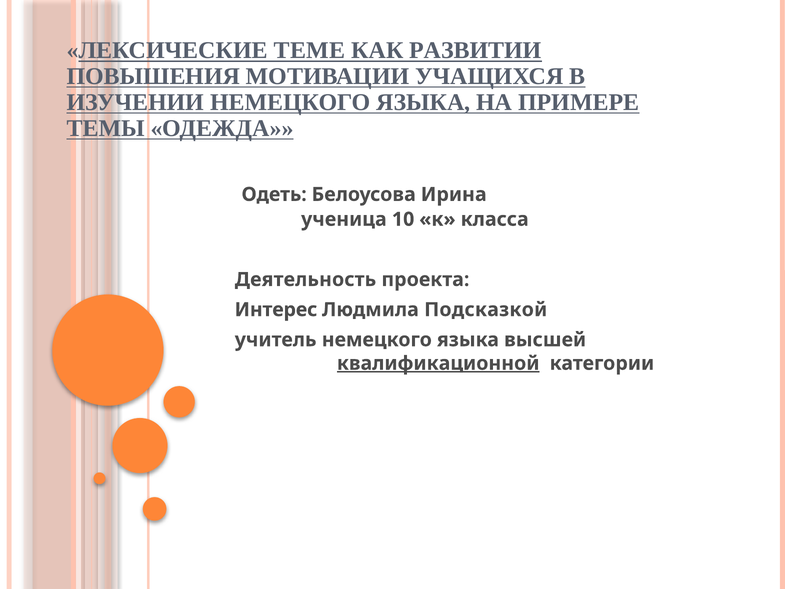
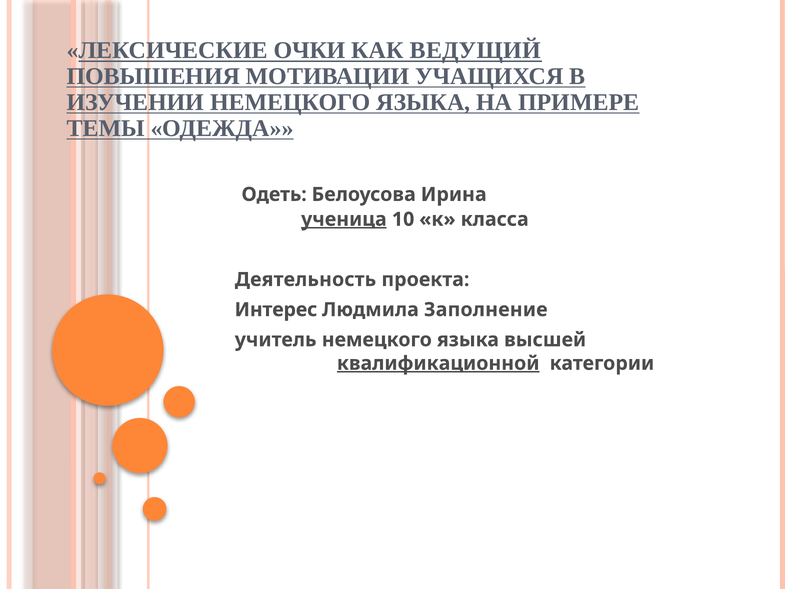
ТЕМЕ: ТЕМЕ -> ОЧКИ (310, 51)
РАЗВИТИИ: РАЗВИТИИ -> ВЕДУЩИЙ (475, 51)
ученица underline: none -> present (344, 219)
Подсказкой: Подсказкой -> Заполнение (486, 310)
